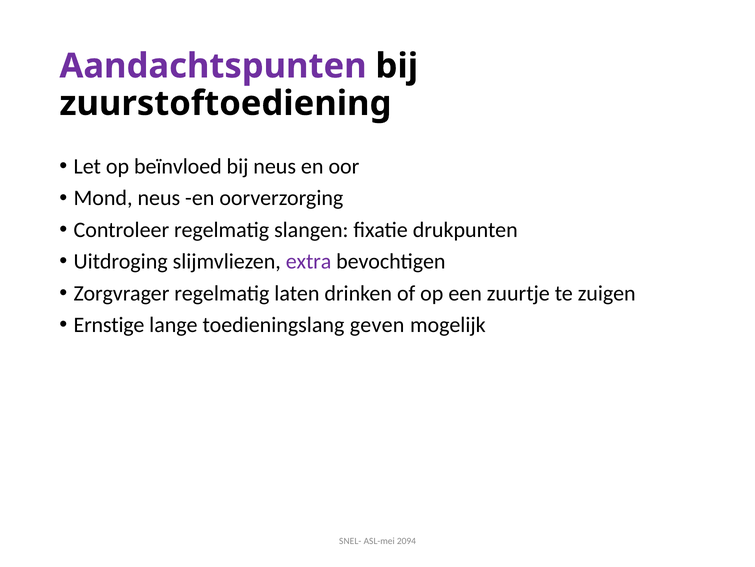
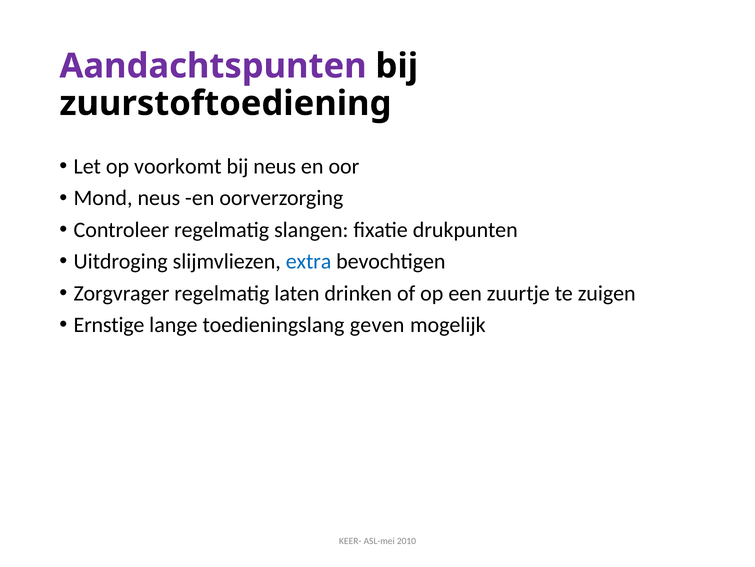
beïnvloed: beïnvloed -> voorkomt (178, 166)
extra colour: purple -> blue (309, 261)
SNEL-: SNEL- -> KEER- (350, 541)
2094: 2094 -> 2010 (406, 541)
